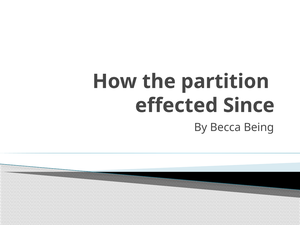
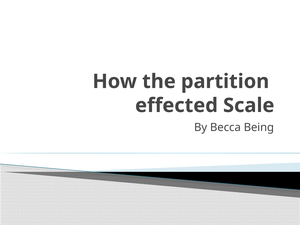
Since: Since -> Scale (249, 105)
